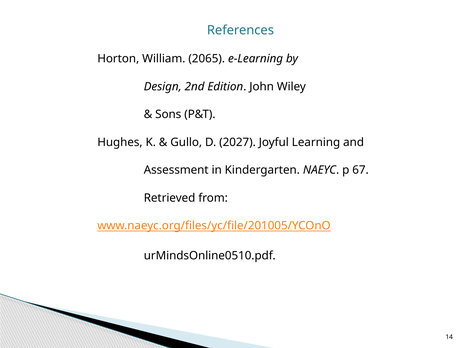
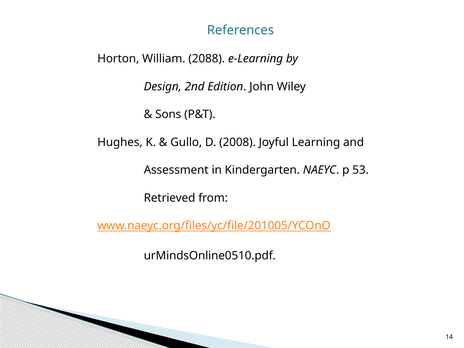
2065: 2065 -> 2088 (207, 59)
2027: 2027 -> 2008 (238, 142)
67: 67 -> 53 (361, 170)
